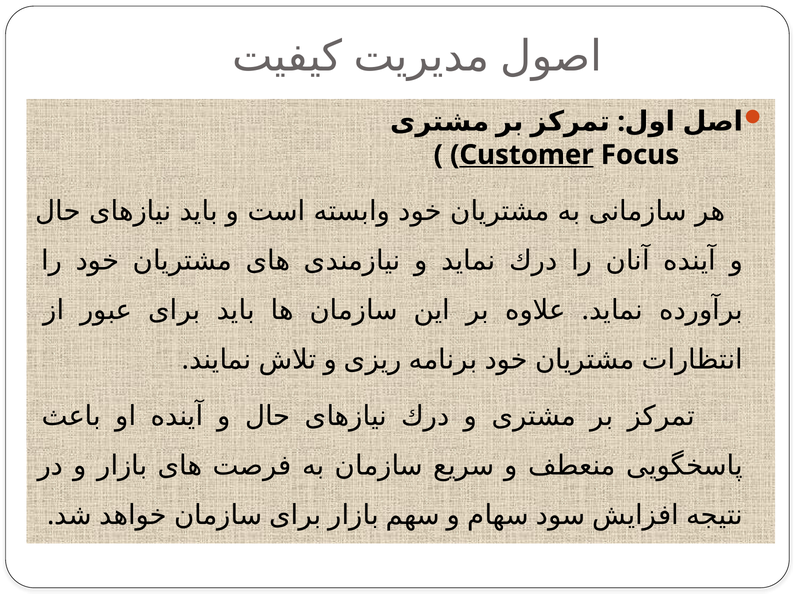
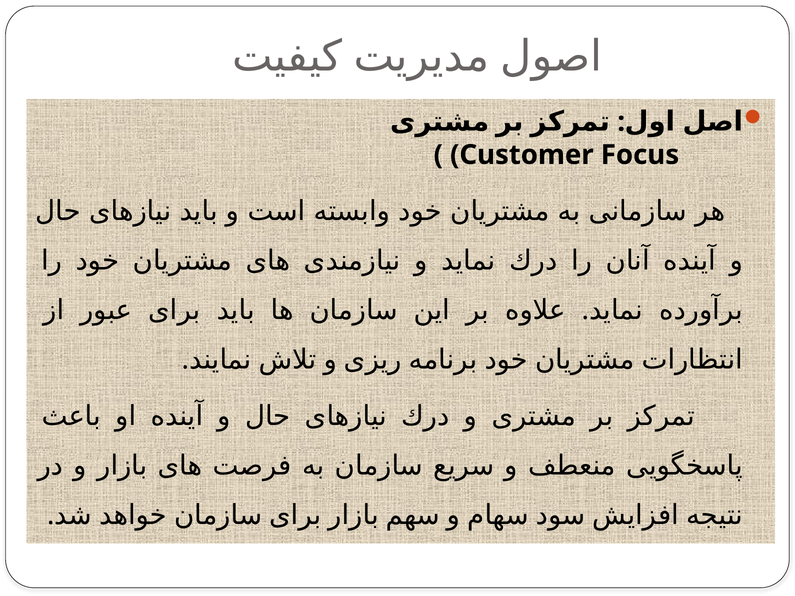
Customer underline: present -> none (527, 155)
